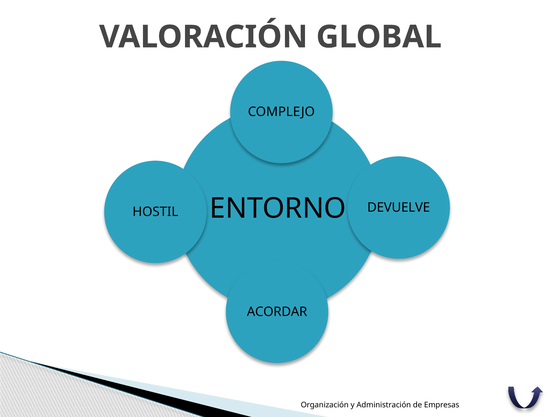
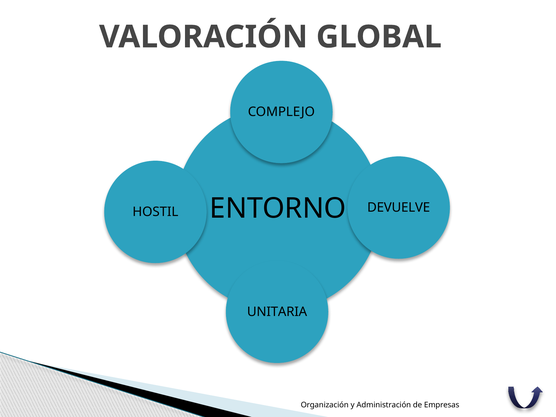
ACORDAR: ACORDAR -> UNITARIA (277, 312)
